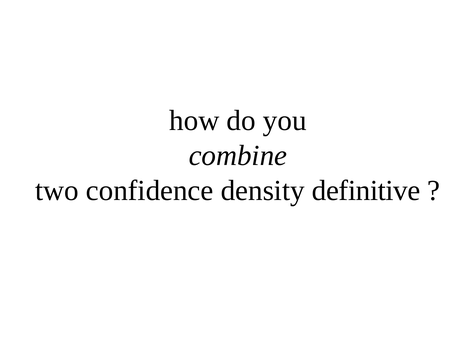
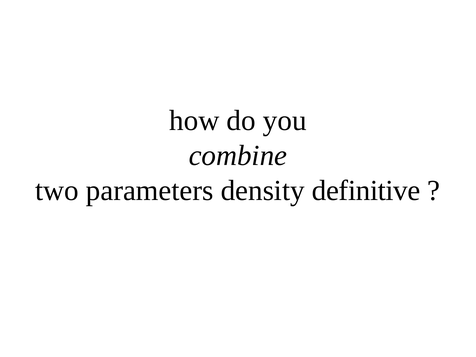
confidence: confidence -> parameters (150, 190)
